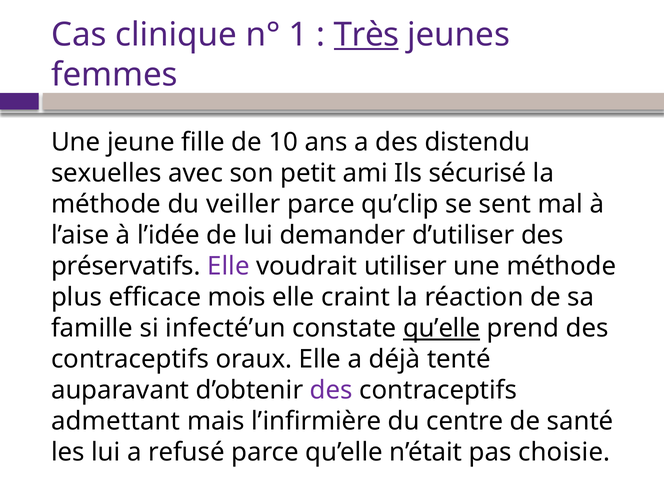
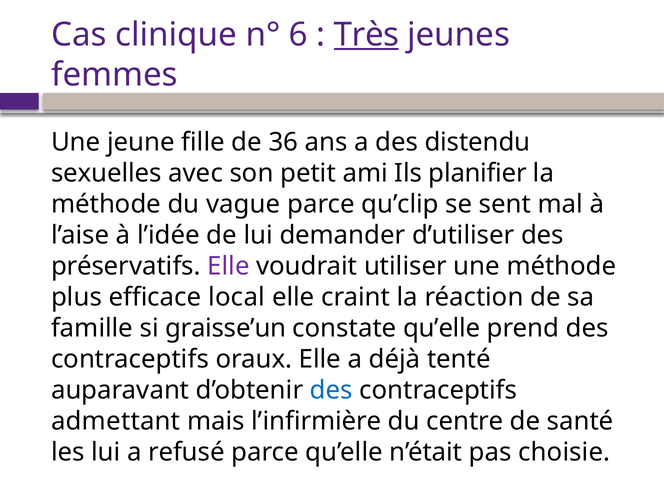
1: 1 -> 6 (298, 35)
10: 10 -> 36 (283, 142)
sécurisé: sécurisé -> planifier (478, 173)
veiller: veiller -> vague (243, 204)
mois: mois -> local (237, 297)
infecté’un: infecté’un -> graisse’un (226, 328)
qu’elle underline: present -> none (442, 328)
des colour: purple -> blue (331, 390)
